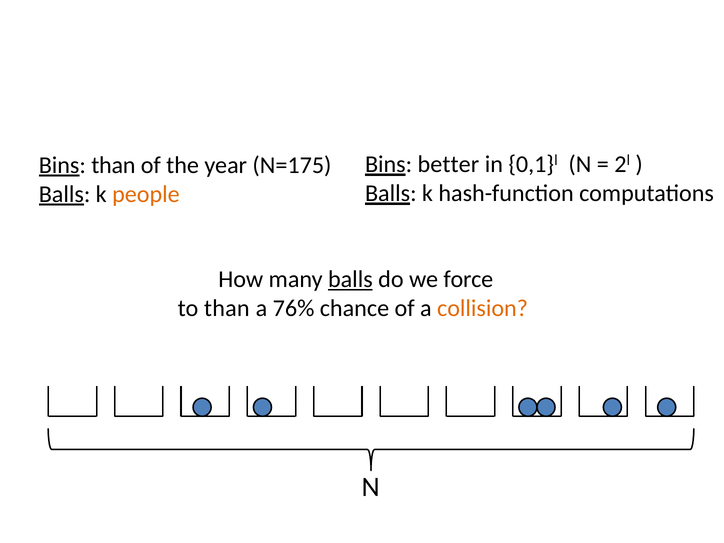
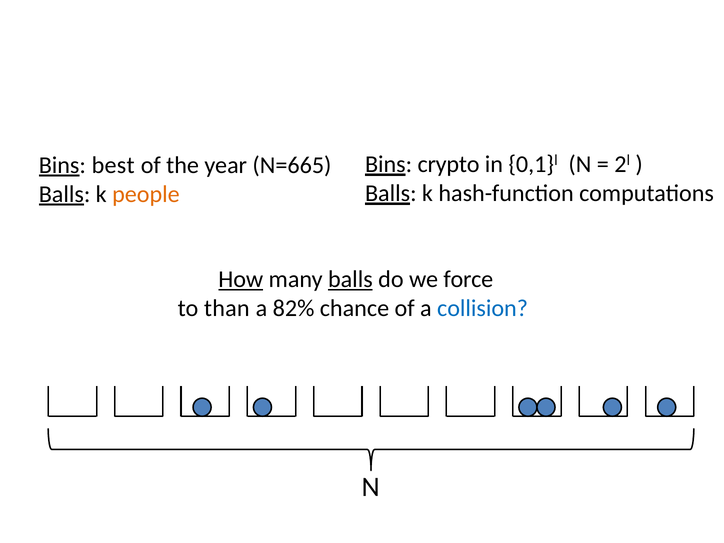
better: better -> crypto (449, 165)
Bins than: than -> best (113, 165)
N=175: N=175 -> N=665 (292, 165)
How underline: none -> present (241, 279)
76%: 76% -> 82% (294, 308)
collision colour: orange -> blue (483, 308)
